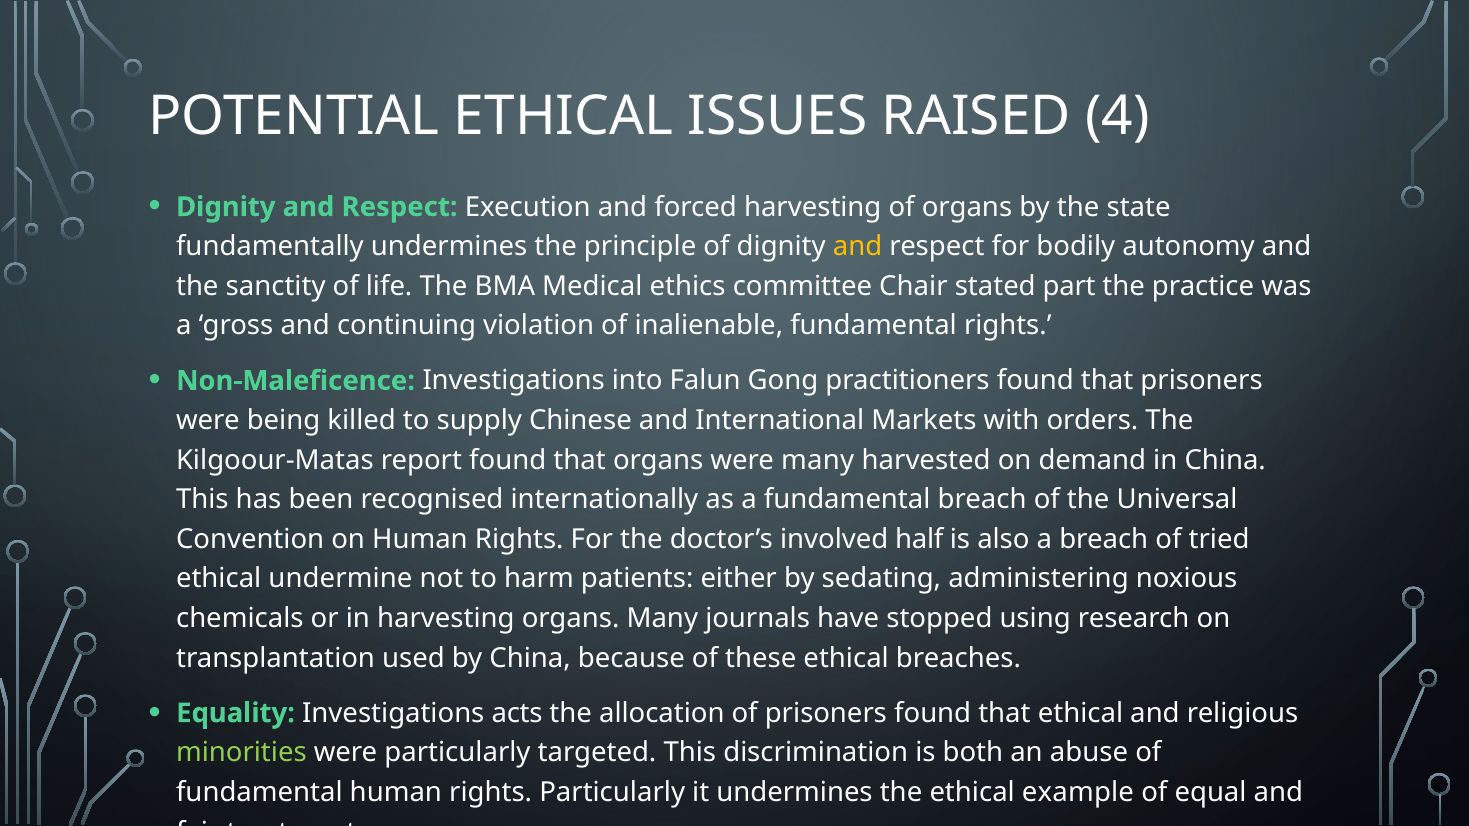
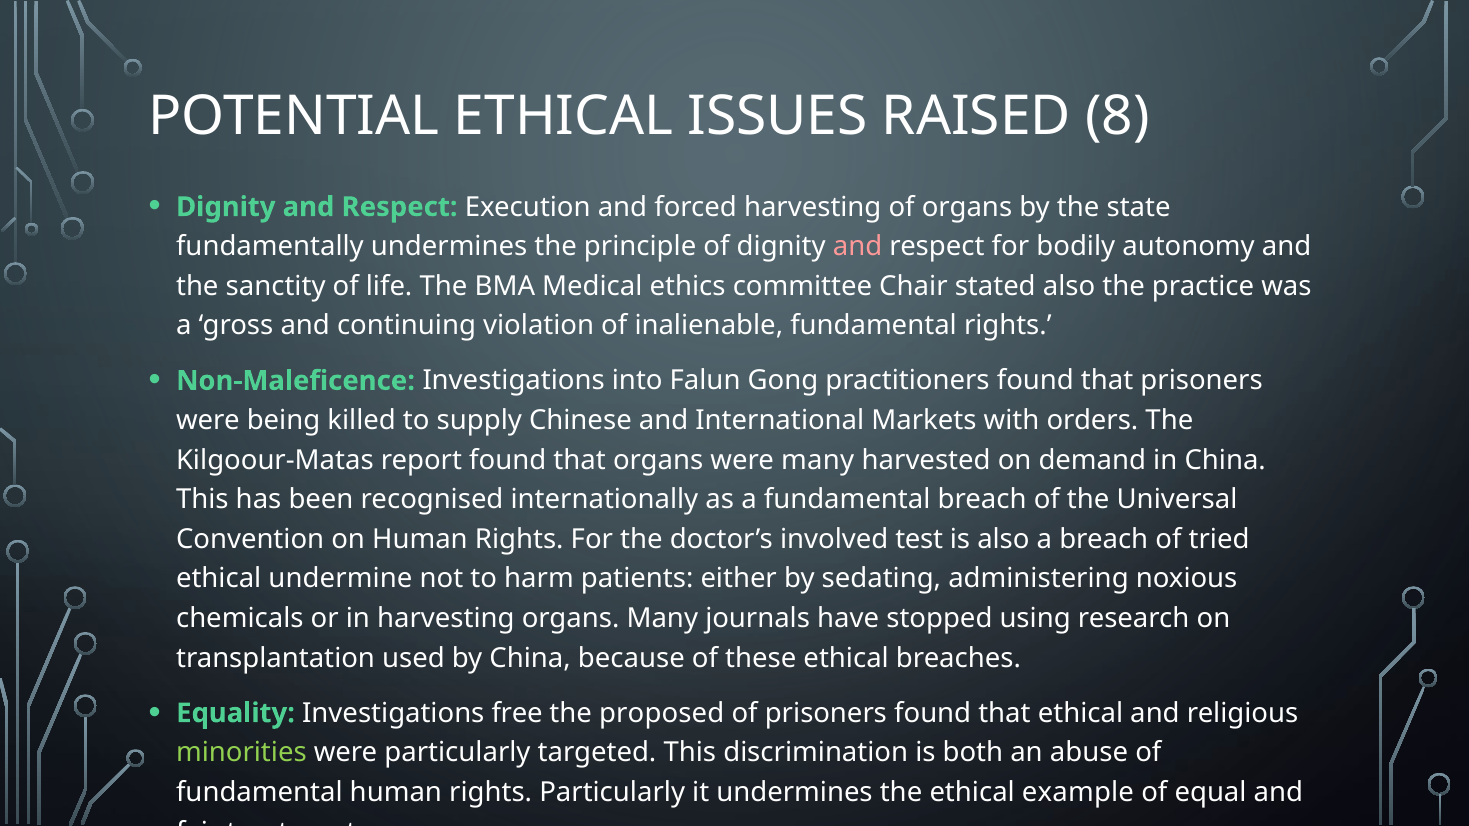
4: 4 -> 8 (1118, 117)
and colour: yellow -> pink (858, 247)
stated part: part -> also (1069, 286)
half: half -> test (919, 539)
acts: acts -> free (517, 713)
allocation: allocation -> proposed (662, 713)
